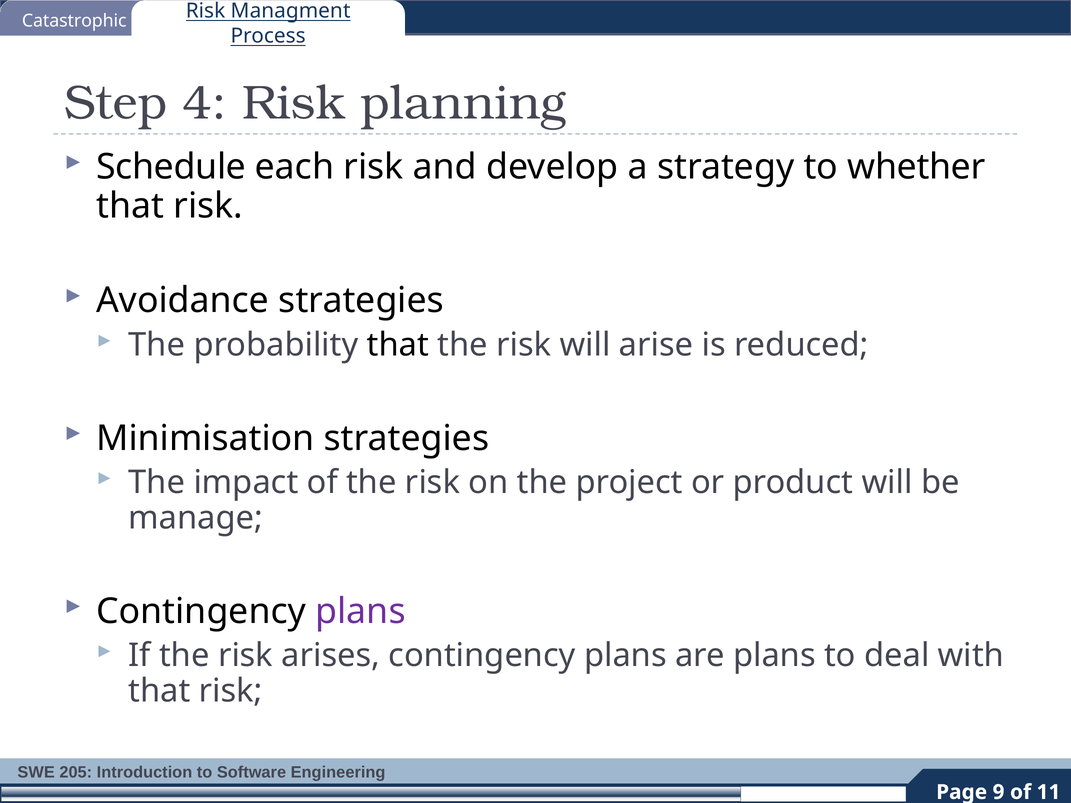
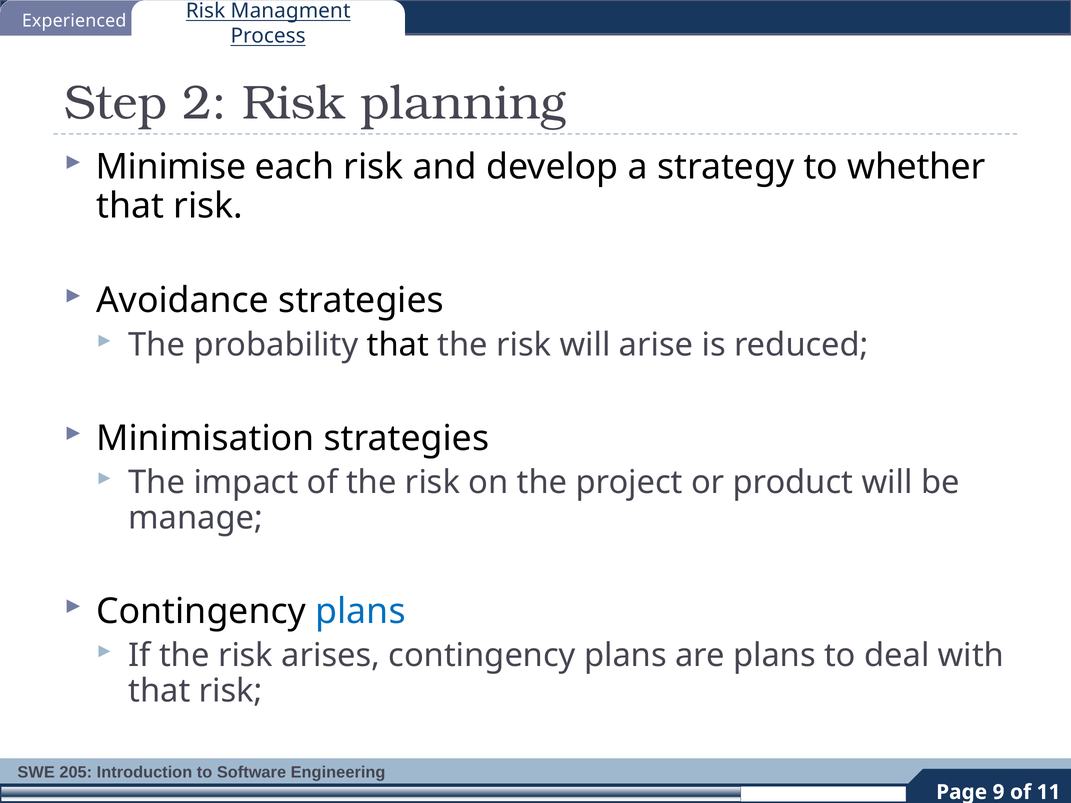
Catastrophic: Catastrophic -> Experienced (74, 21)
4: 4 -> 2 (205, 103)
Schedule: Schedule -> Minimise (171, 167)
plans colour: purple -> blue (360, 612)
